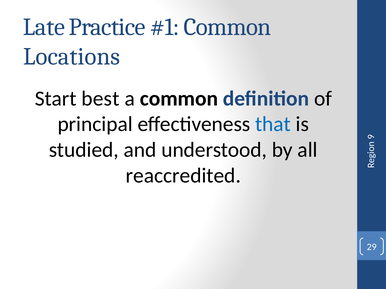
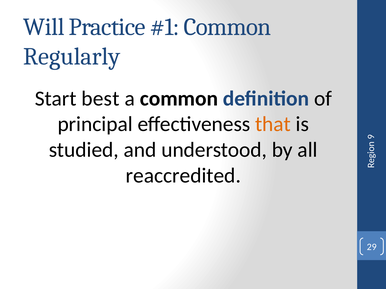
Late: Late -> Will (44, 27)
Locations: Locations -> Regularly (72, 57)
that colour: blue -> orange (273, 124)
